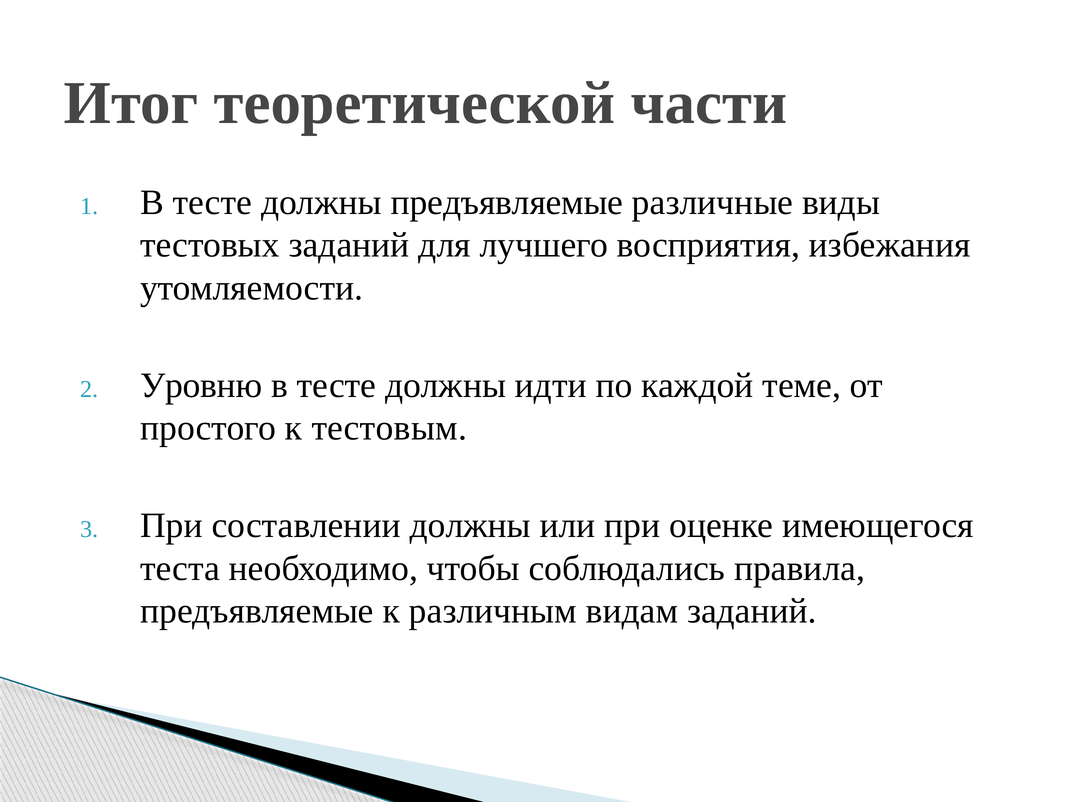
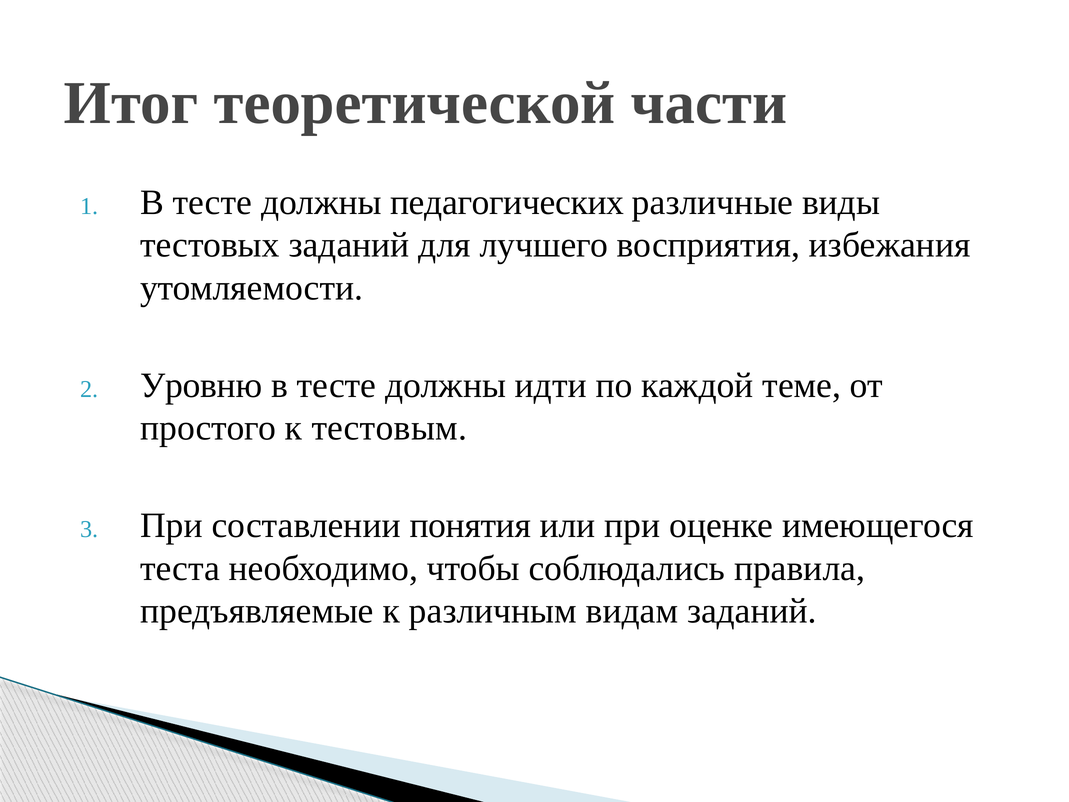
должны предъявляемые: предъявляемые -> педагогических (507, 202)
составлении должны: должны -> понятия (470, 525)
